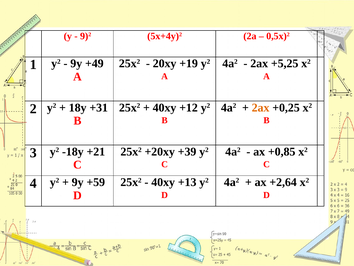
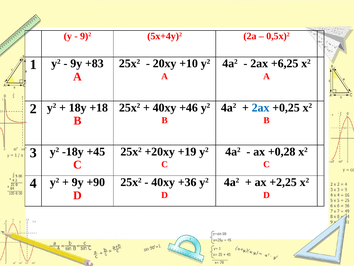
+19: +19 -> +10 (189, 63)
+5,25: +5,25 -> +6,25 (285, 63)
+49: +49 -> +83 (94, 63)
+12: +12 -> +46 (189, 107)
2ax colour: orange -> blue (261, 107)
+31: +31 -> +18 (99, 107)
+39: +39 -> +19 (187, 151)
+0,85: +0,85 -> +0,28 (282, 151)
+21: +21 -> +45 (96, 151)
+13: +13 -> +36 (187, 182)
+2,64: +2,64 -> +2,25 (283, 182)
+59: +59 -> +90 (96, 182)
